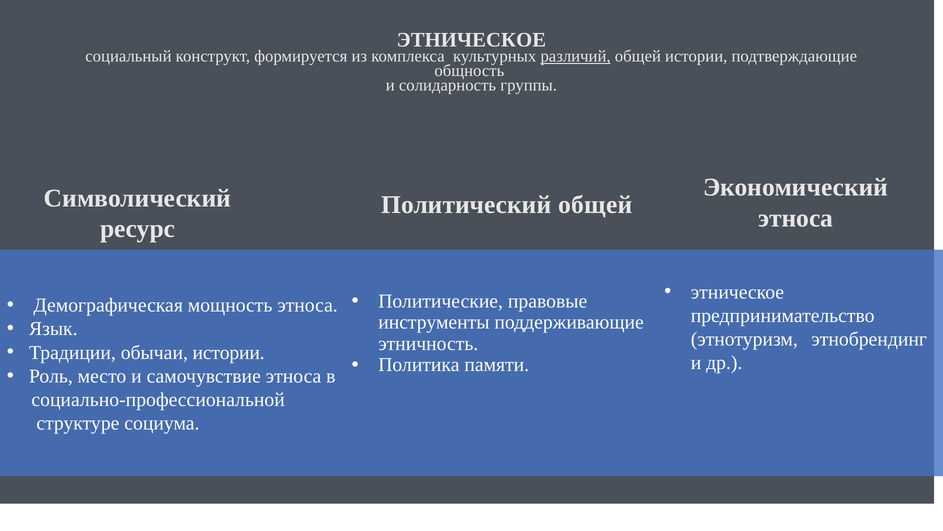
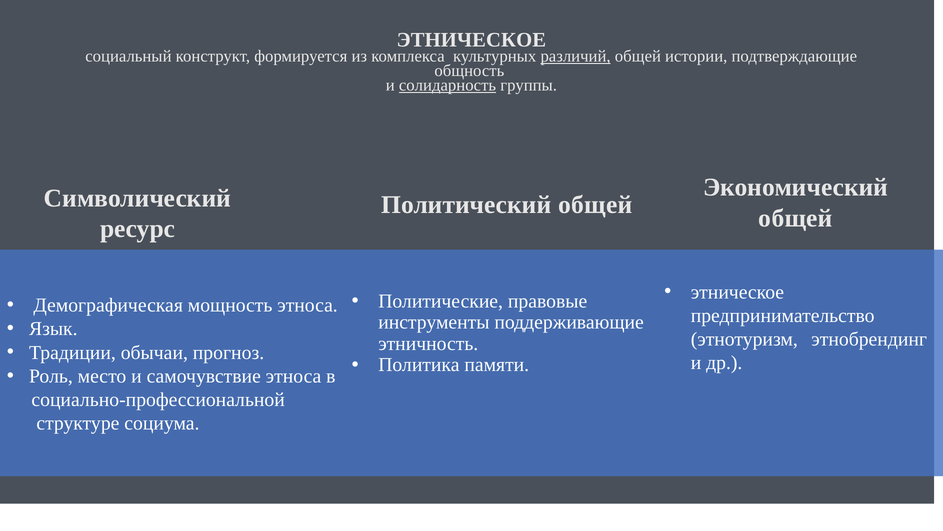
солидарность underline: none -> present (447, 85)
этноса: этноса -> общей (796, 218)
обычаи истории: истории -> прогноз (228, 352)
